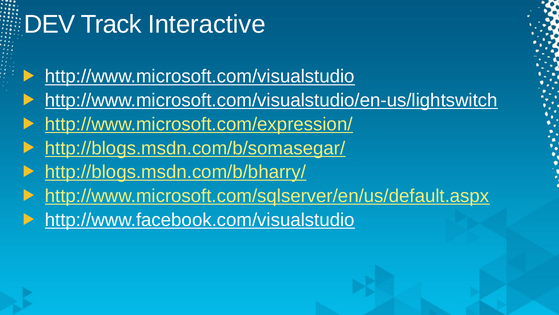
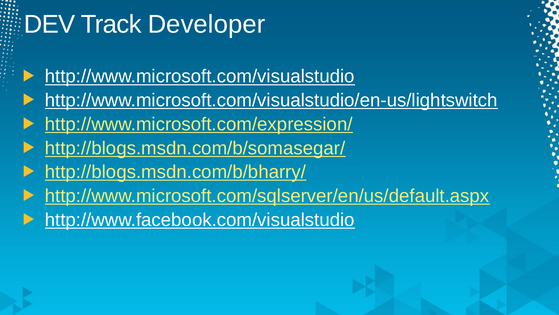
Interactive: Interactive -> Developer (207, 24)
